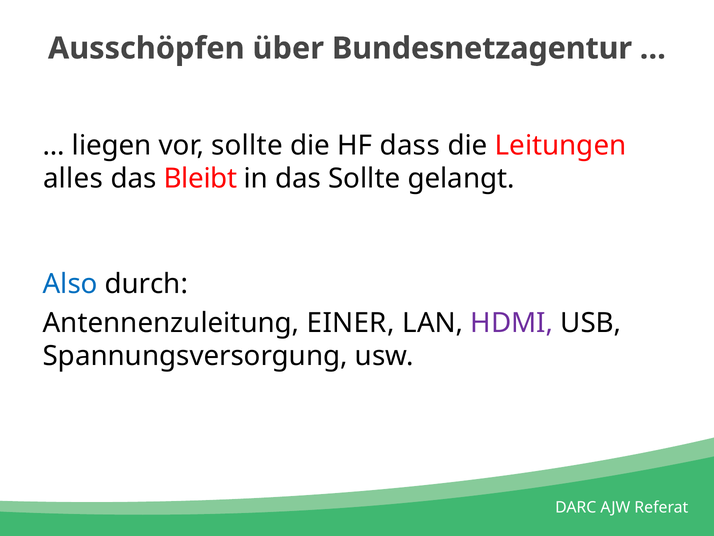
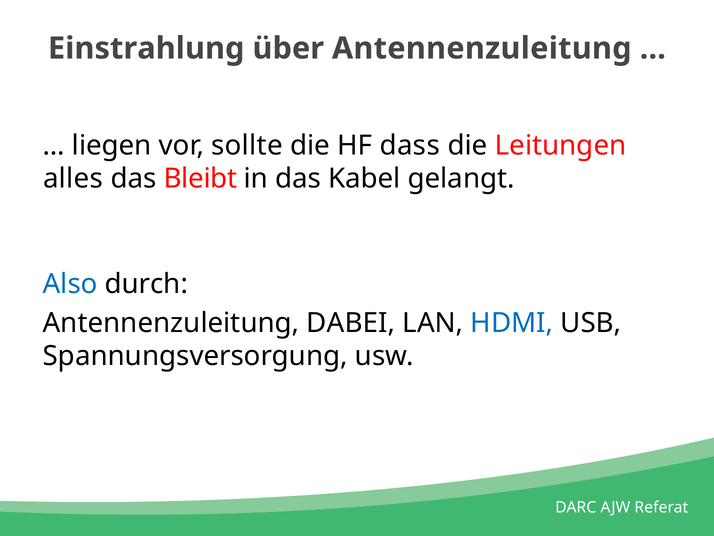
Ausschöpfen: Ausschöpfen -> Einstrahlung (146, 48)
über Bundesnetzagentur: Bundesnetzagentur -> Antennenzuleitung (482, 48)
das Sollte: Sollte -> Kabel (364, 179)
EINER: EINER -> DABEI (351, 323)
HDMI colour: purple -> blue (512, 323)
